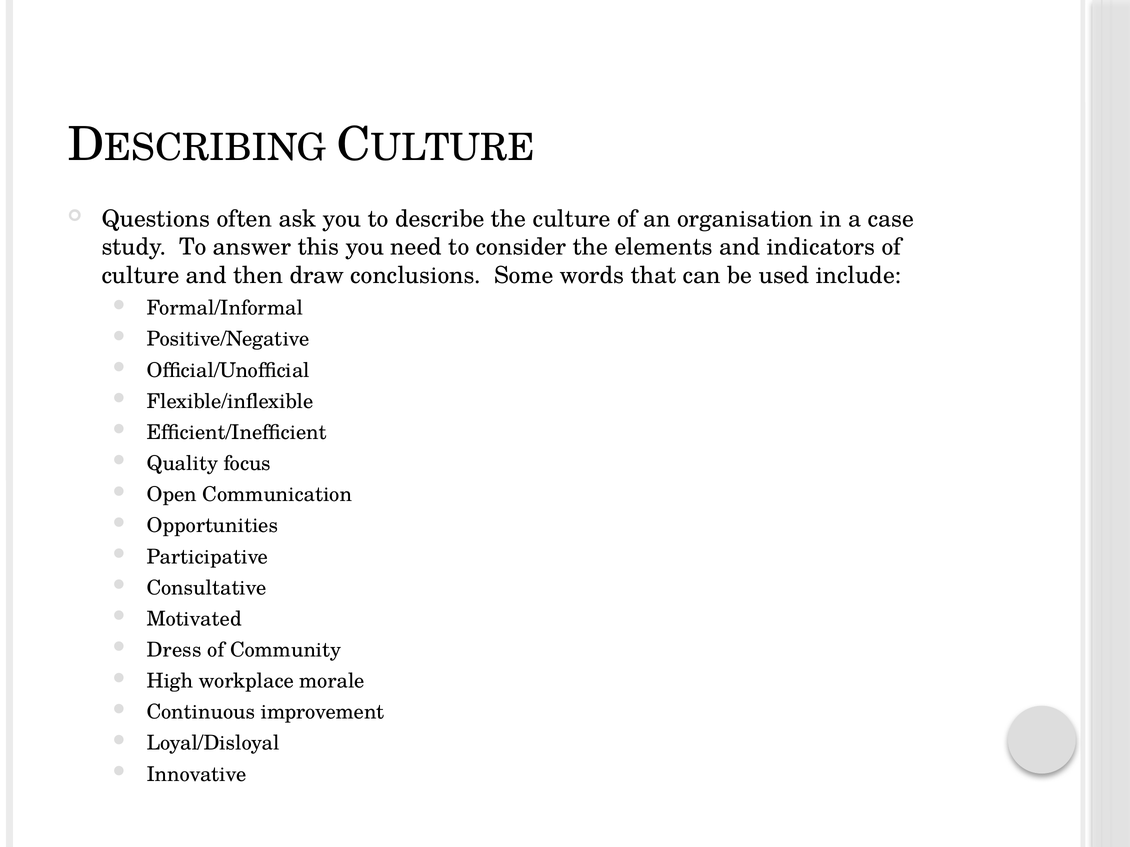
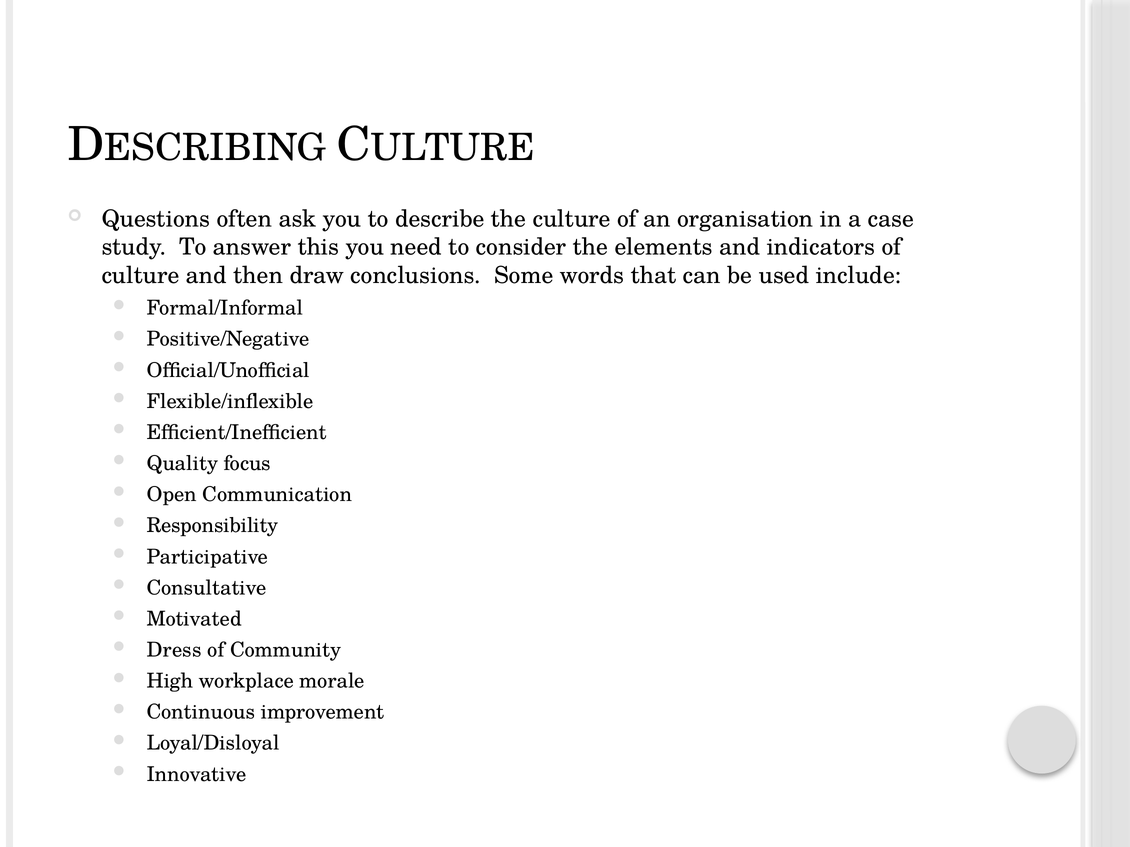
Opportunities: Opportunities -> Responsibility (212, 526)
